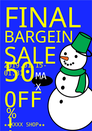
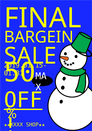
OFF underline: none -> present (23, 99)
